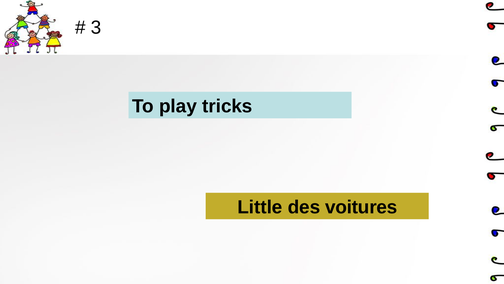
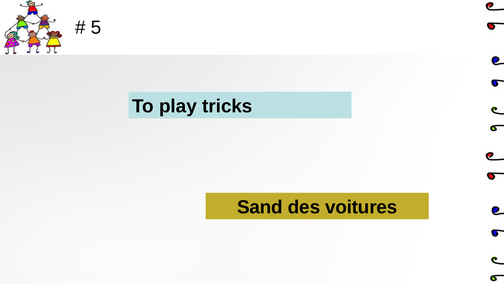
3: 3 -> 5 (96, 28)
Little: Little -> Sand (260, 207)
